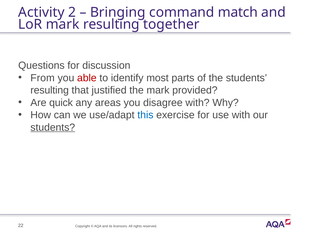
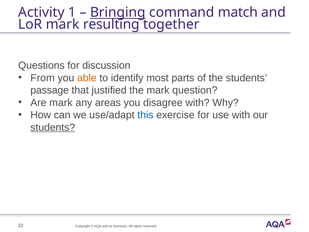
2: 2 -> 1 (72, 12)
Bringing underline: none -> present (118, 12)
able colour: red -> orange (87, 78)
resulting: resulting -> passage (50, 90)
provided: provided -> question (195, 90)
Are quick: quick -> mark (61, 102)
